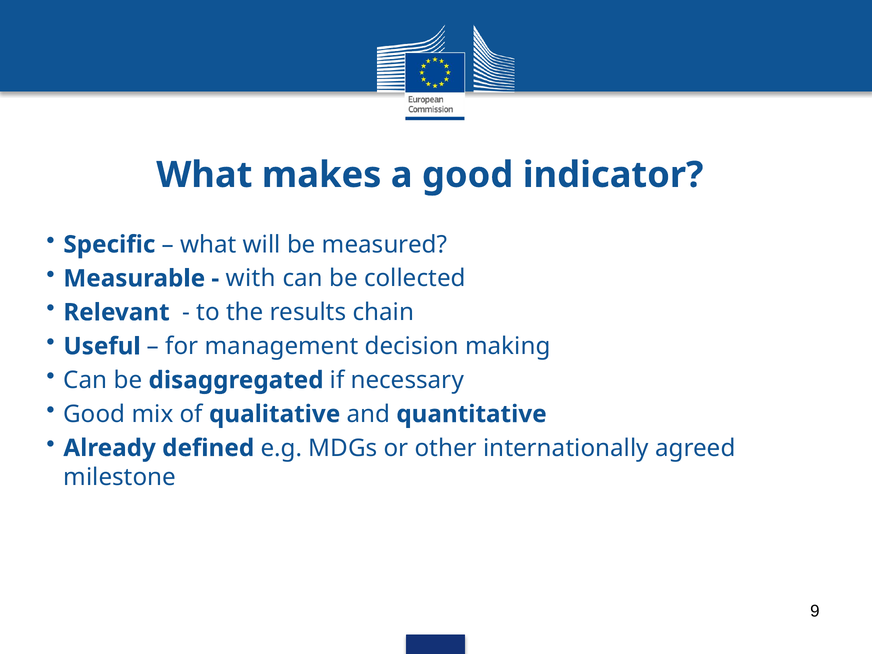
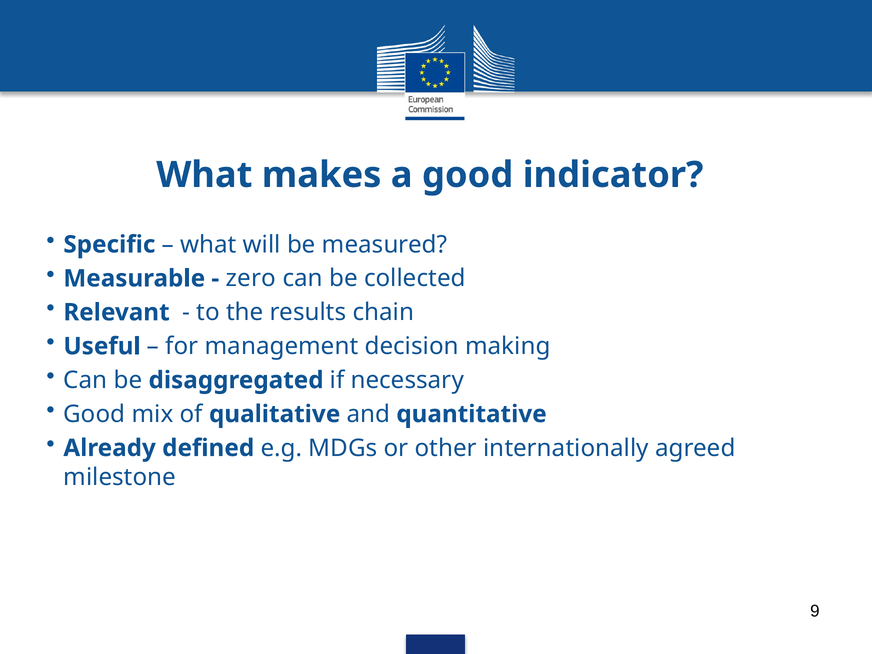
with: with -> zero (251, 278)
